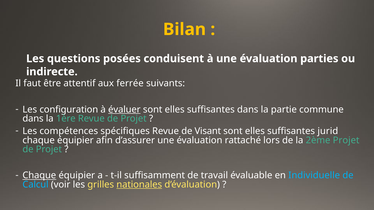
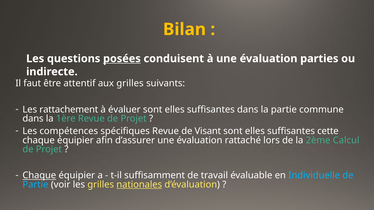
posées underline: none -> present (122, 59)
aux ferrée: ferrée -> grilles (130, 84)
configuration: configuration -> rattachement (69, 110)
évaluer underline: present -> none (124, 110)
jurid: jurid -> cette (328, 131)
2ème Projet: Projet -> Calcul (346, 140)
Calcul: Calcul -> Partie (35, 185)
